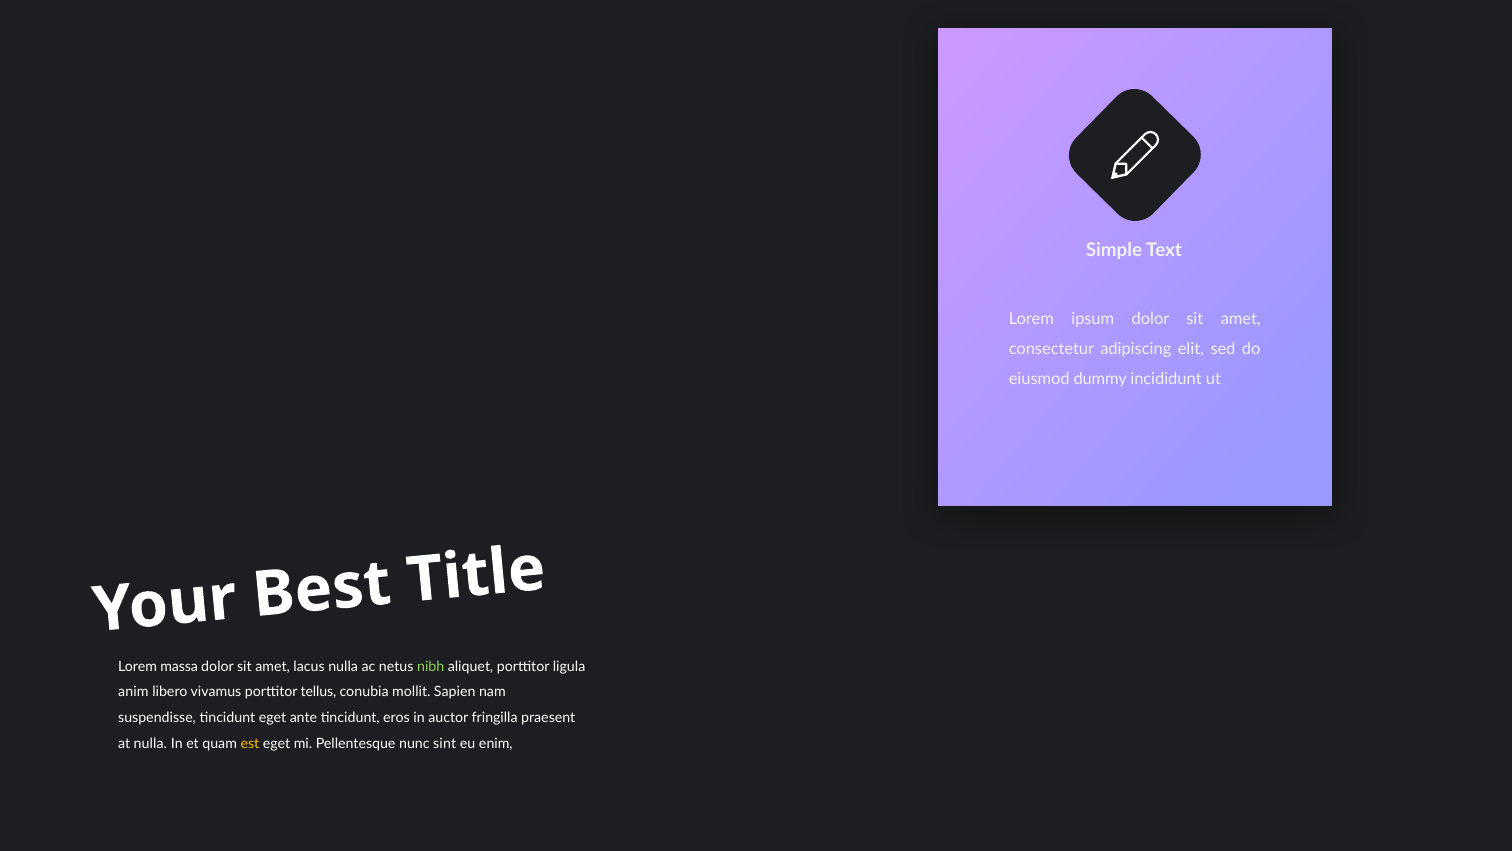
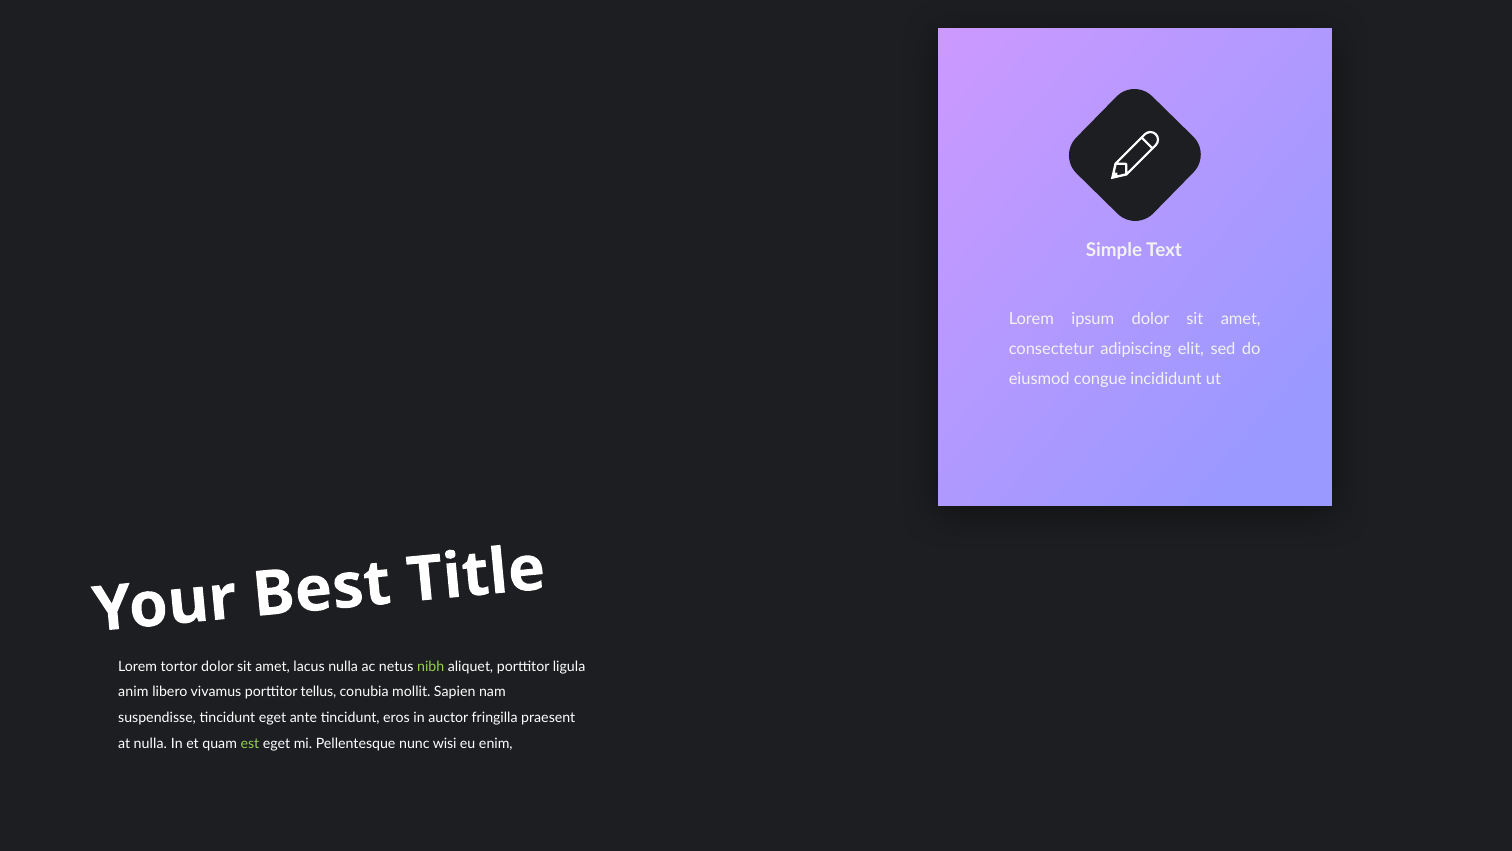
dummy: dummy -> congue (1100, 379)
massa: massa -> tortor (179, 666)
est colour: yellow -> light green (250, 743)
sint: sint -> wisi (445, 743)
